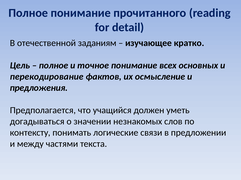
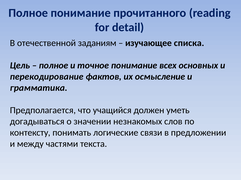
кратко: кратко -> списка (189, 43)
предложения: предложения -> грамматика (39, 88)
